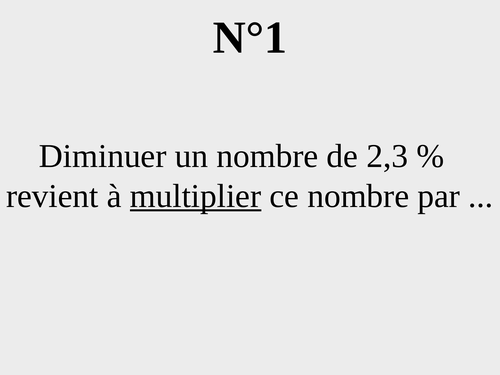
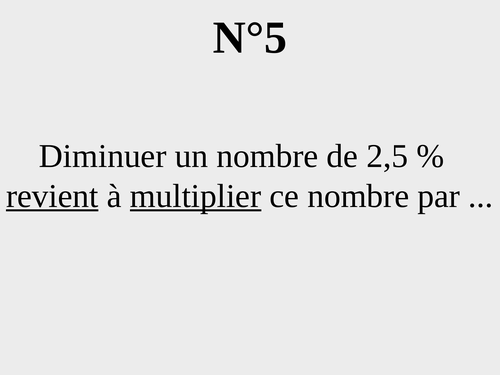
N°1: N°1 -> N°5 (250, 38)
2,3: 2,3 -> 2,5 (387, 156)
revient underline: none -> present (52, 196)
